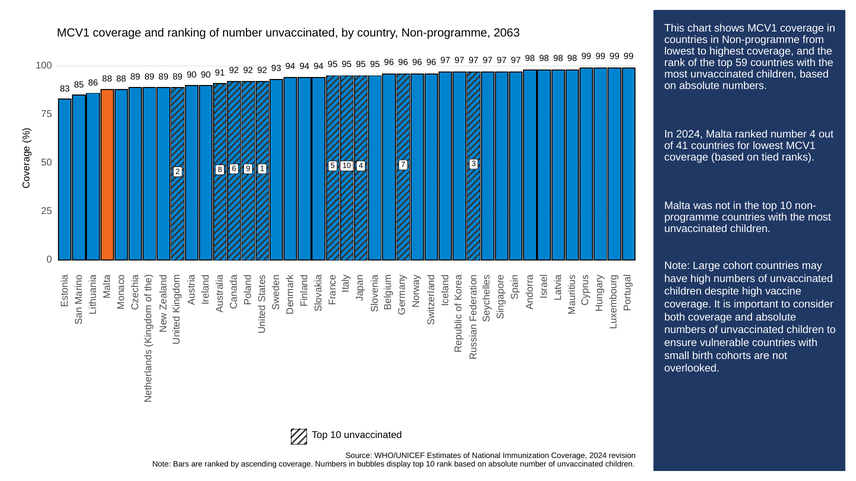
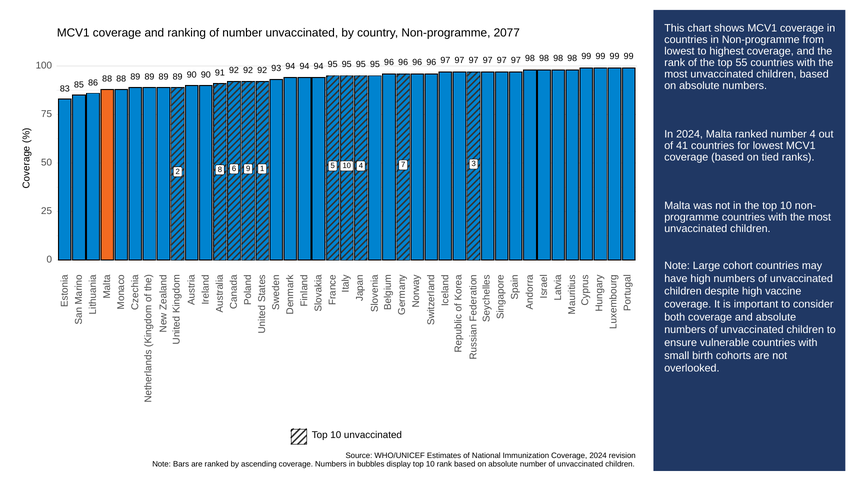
2063: 2063 -> 2077 (507, 33)
59: 59 -> 55 (741, 63)
